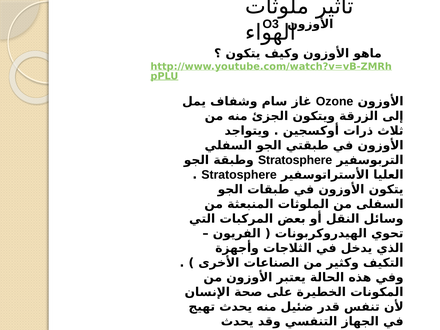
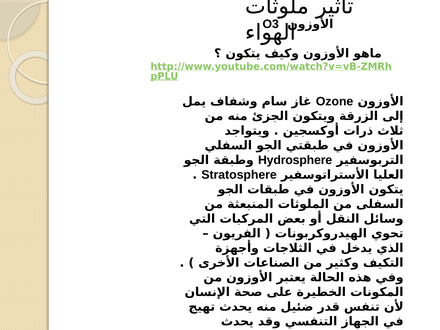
Stratosphere: Stratosphere -> Hydrosphere (295, 160)
